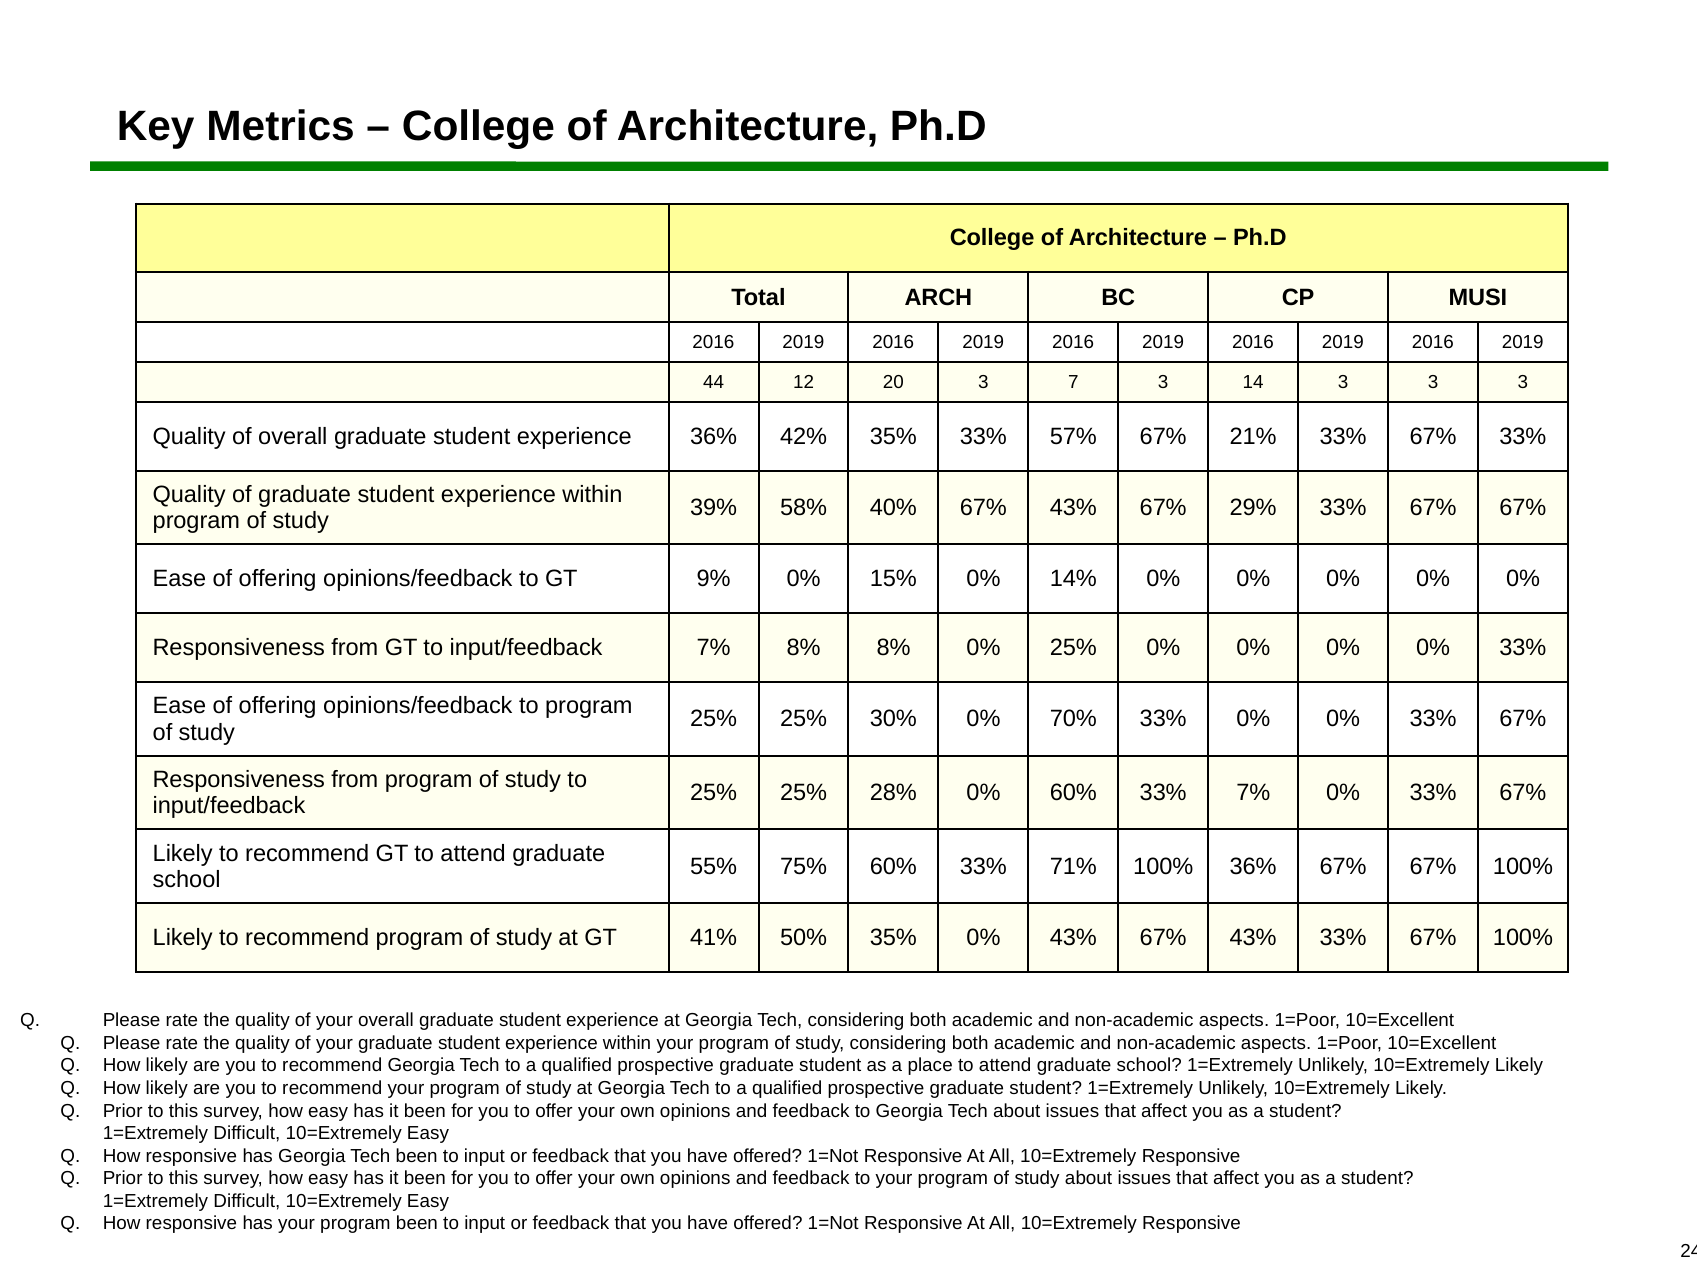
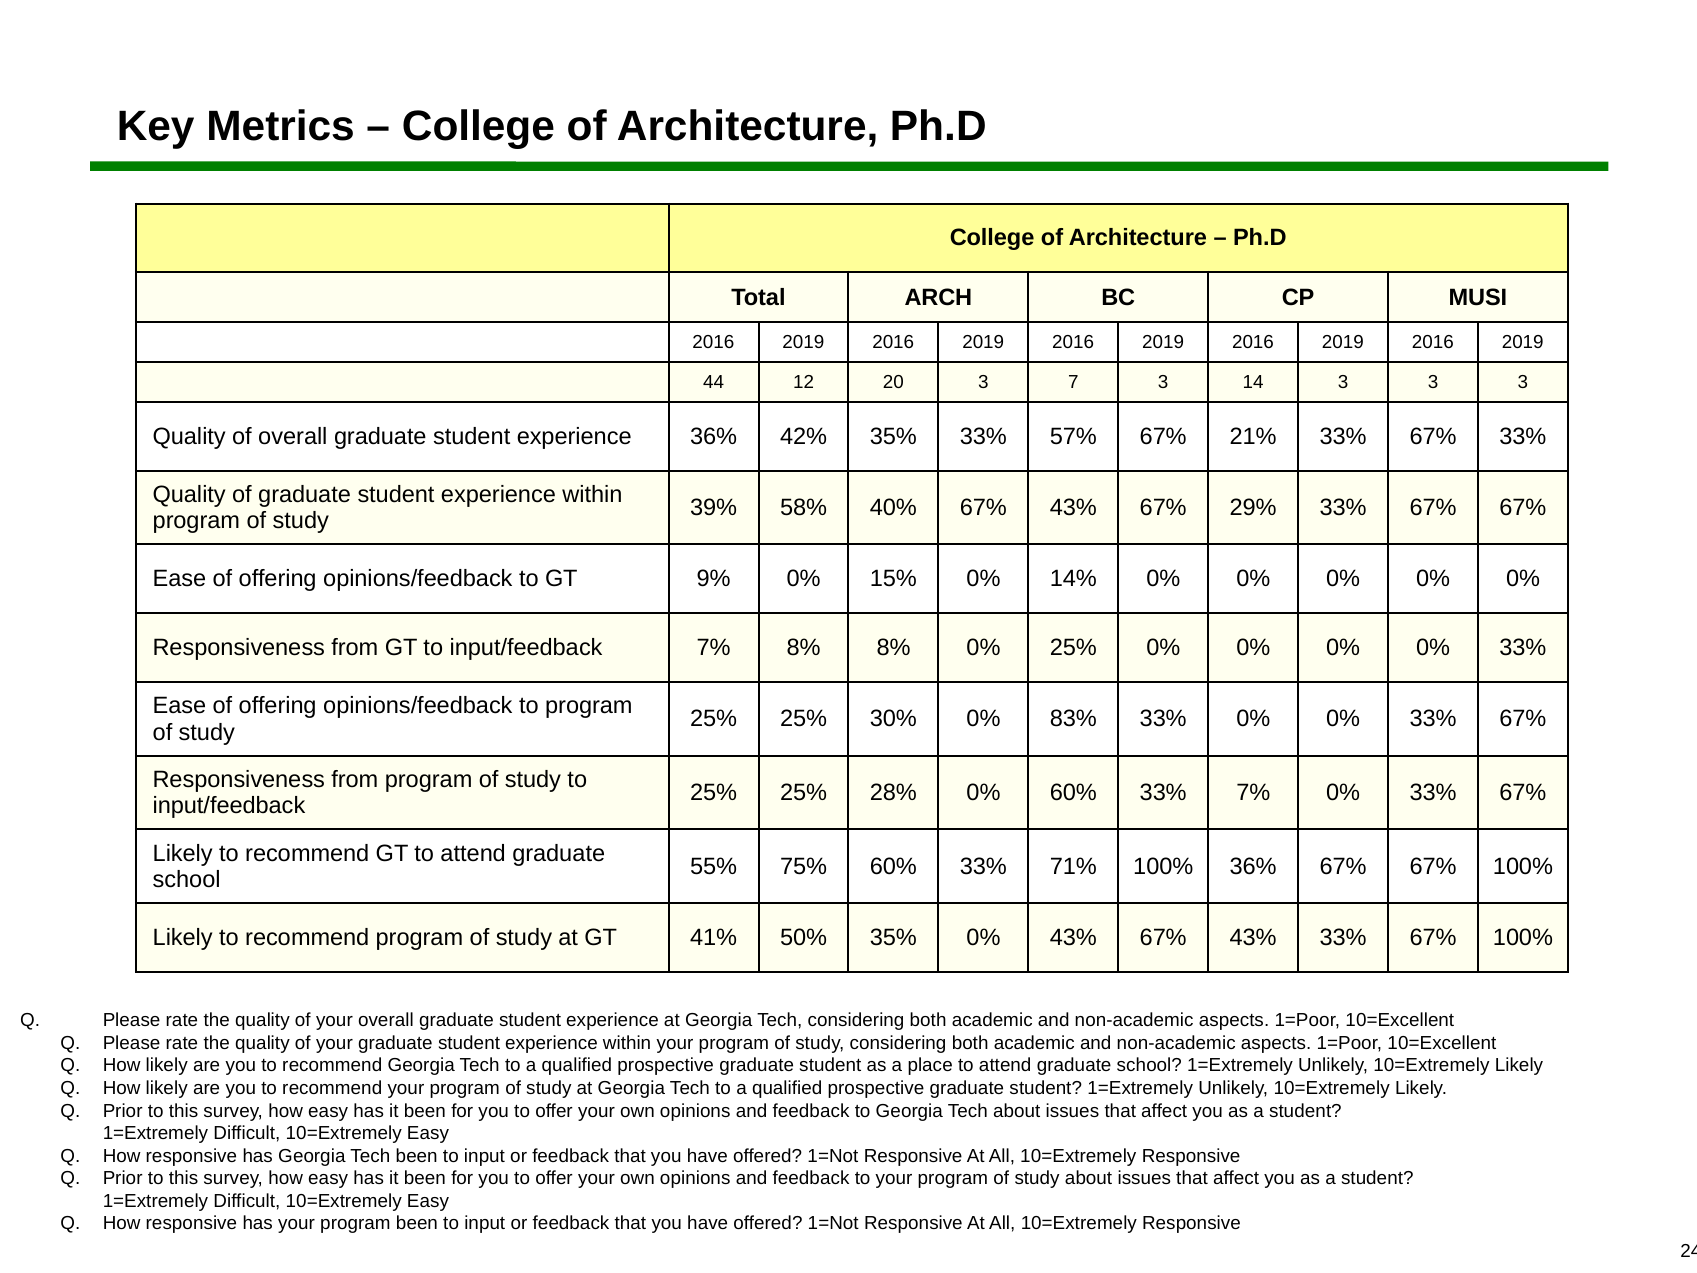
70%: 70% -> 83% (1073, 719)
